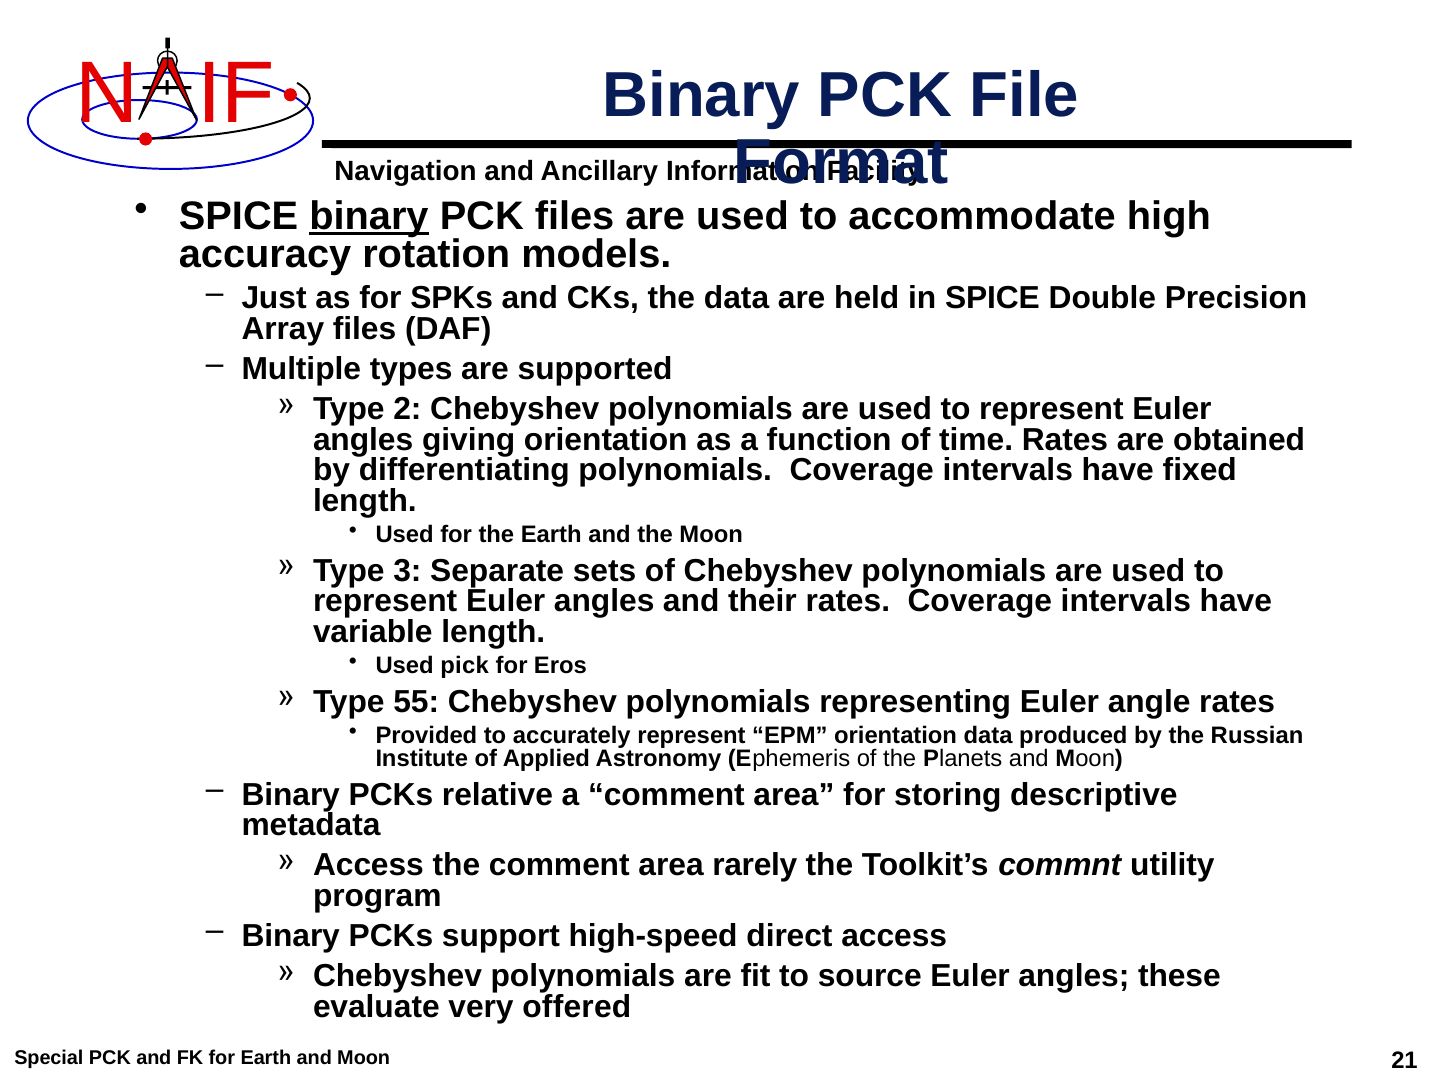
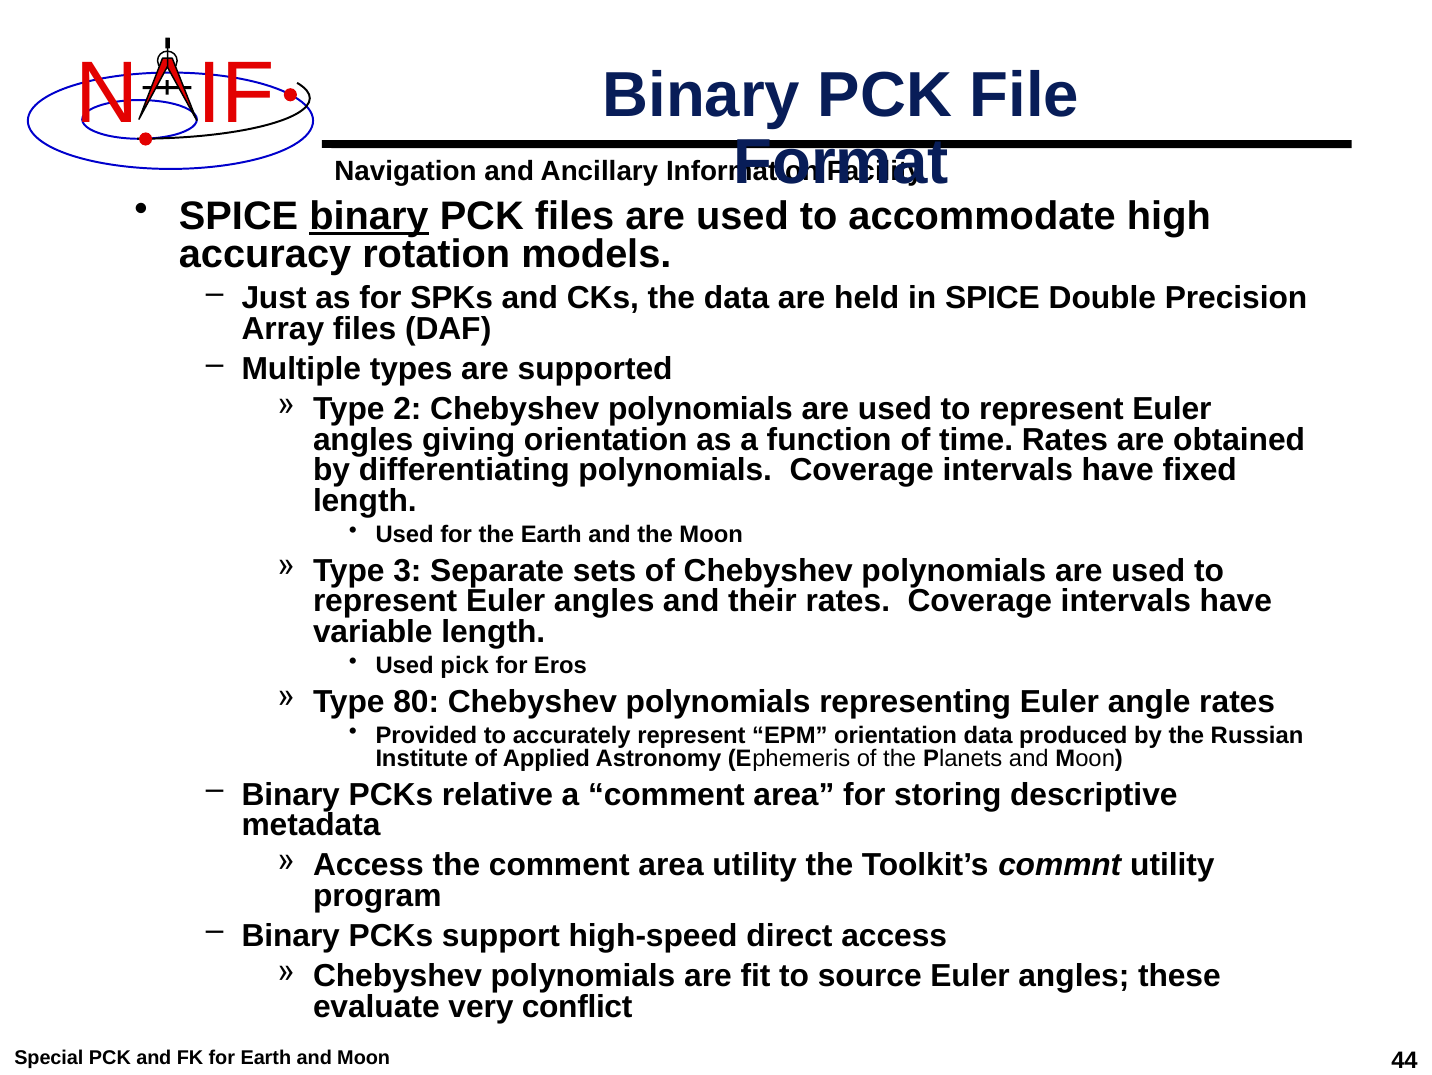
55: 55 -> 80 (416, 702)
area rarely: rarely -> utility (755, 865)
offered: offered -> conflict (577, 1006)
21: 21 -> 44 (1405, 1060)
